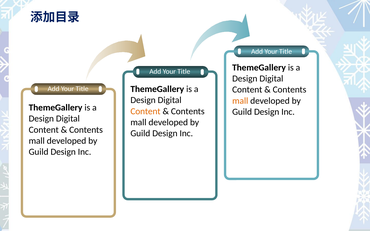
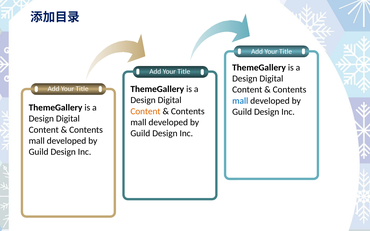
mall colour: orange -> blue (240, 101)
